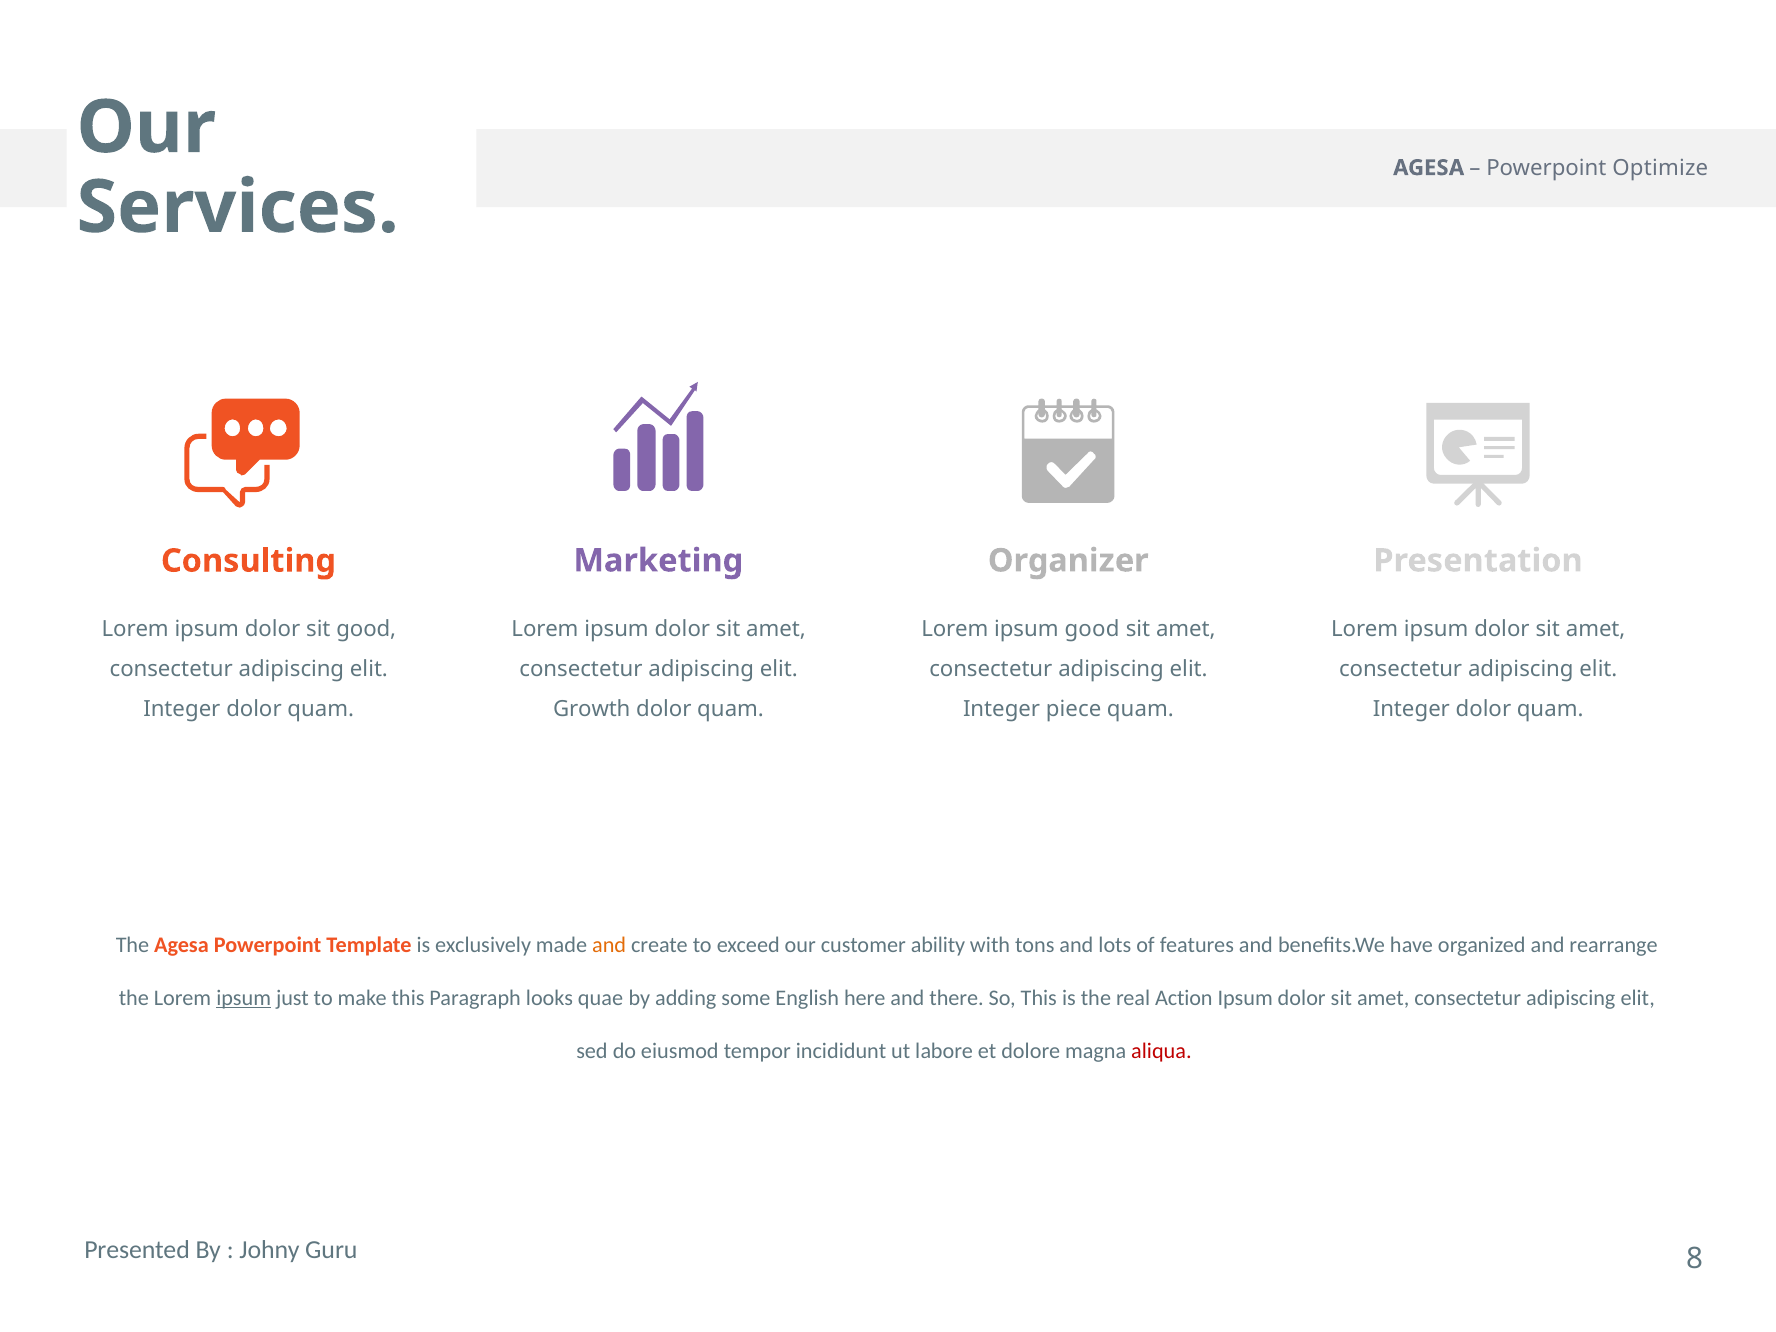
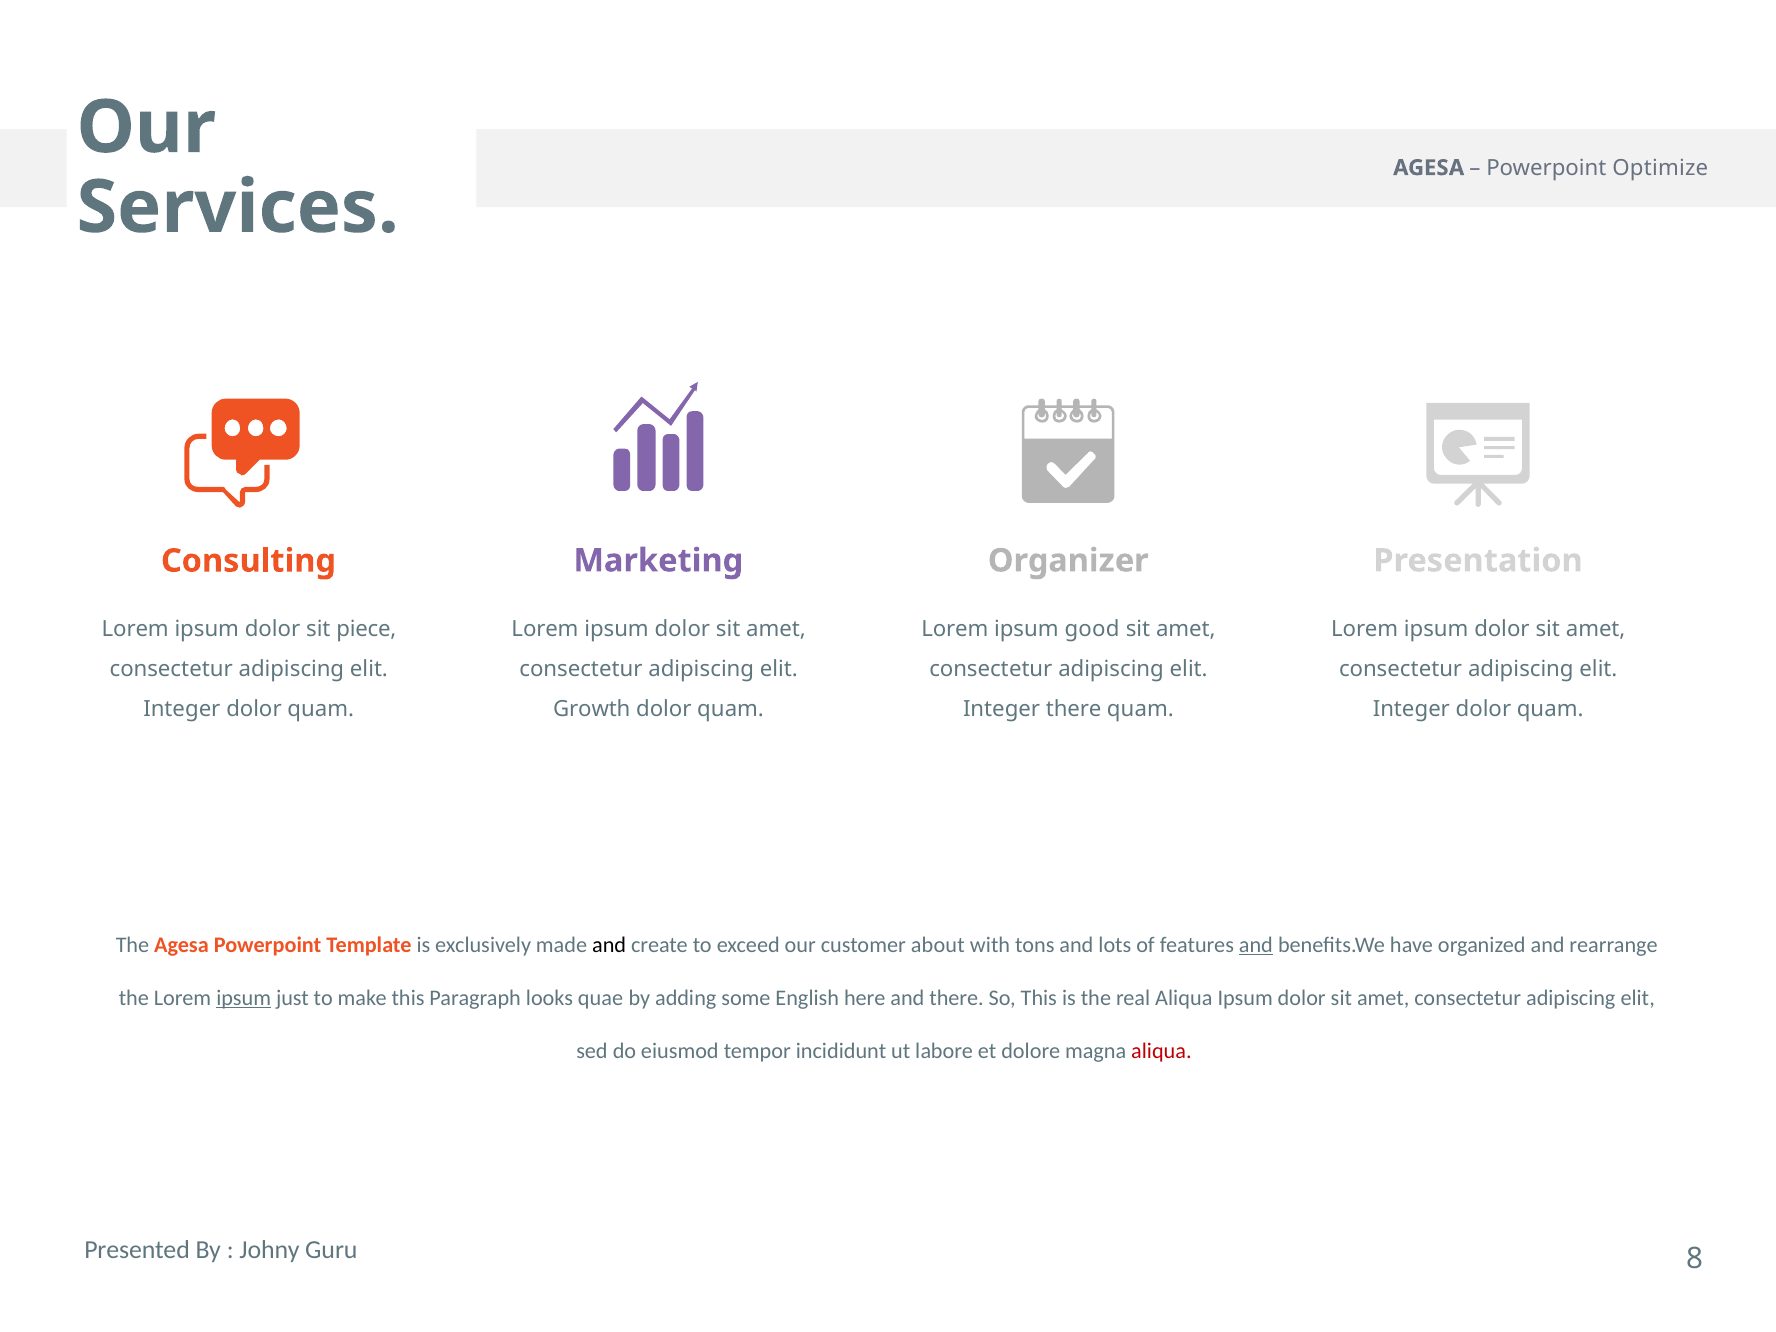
sit good: good -> piece (366, 629)
Integer piece: piece -> there (1074, 709)
and colour: orange -> black (609, 945)
ability: ability -> about (938, 945)
and underline: none -> present (1256, 945)
real Action: Action -> Aliqua (1184, 998)
